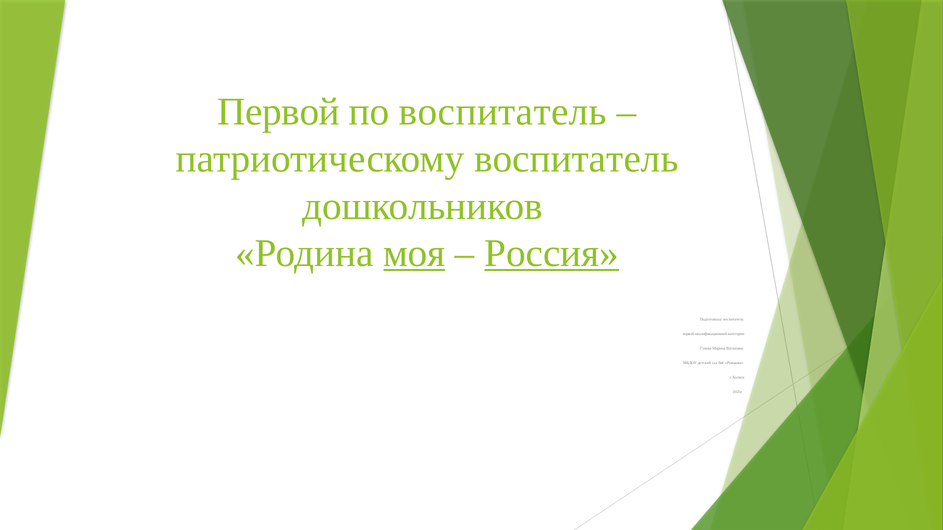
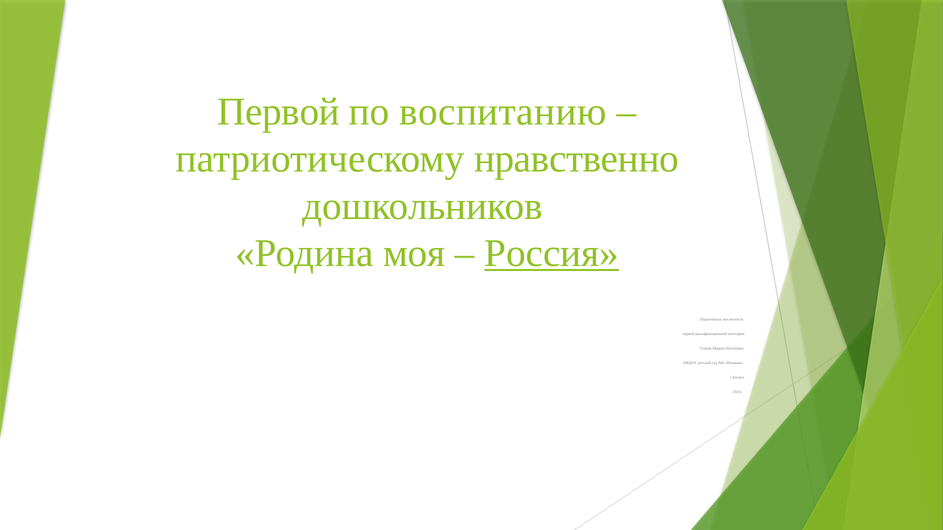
по воспитатель: воспитатель -> воспитанию (503, 112)
патриотическому воспитатель: воспитатель -> нравственно (576, 159)
моя underline: present -> none (414, 253)
